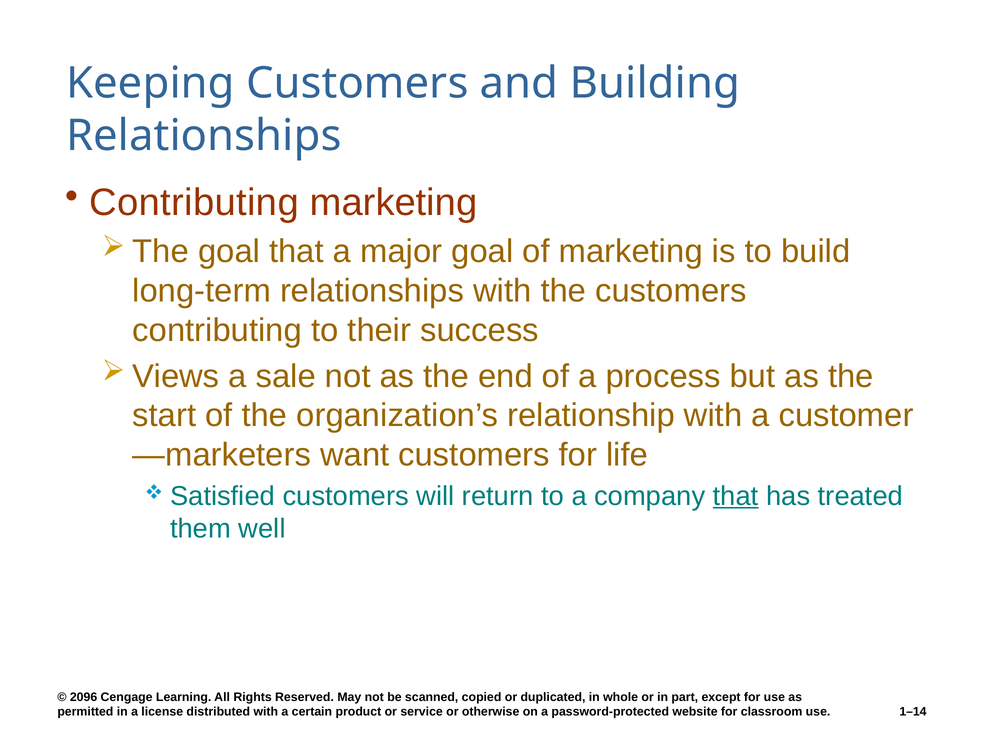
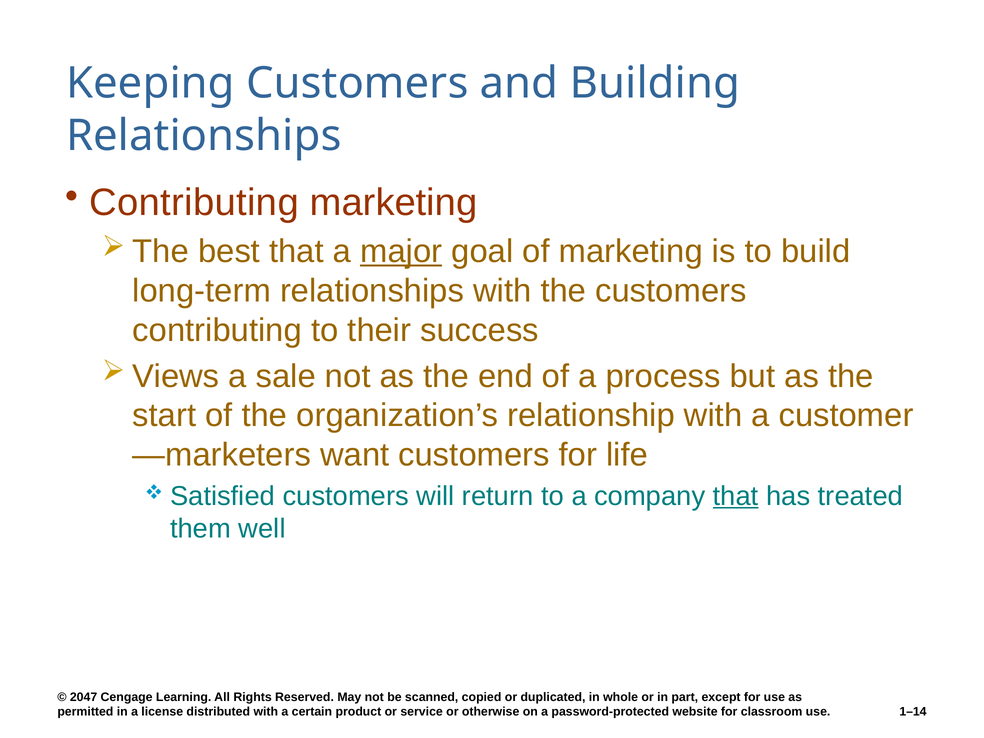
goal: goal -> best (229, 252)
major underline: none -> present (401, 252)
2096: 2096 -> 2047 (84, 697)
